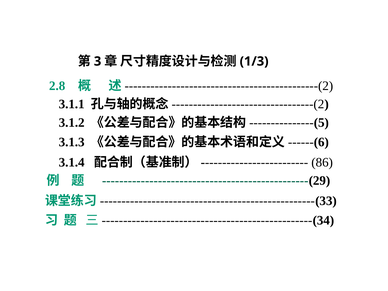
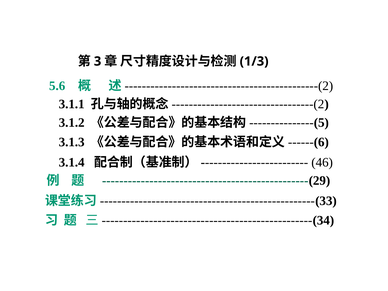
2.8: 2.8 -> 5.6 (57, 86)
86: 86 -> 46 (322, 162)
